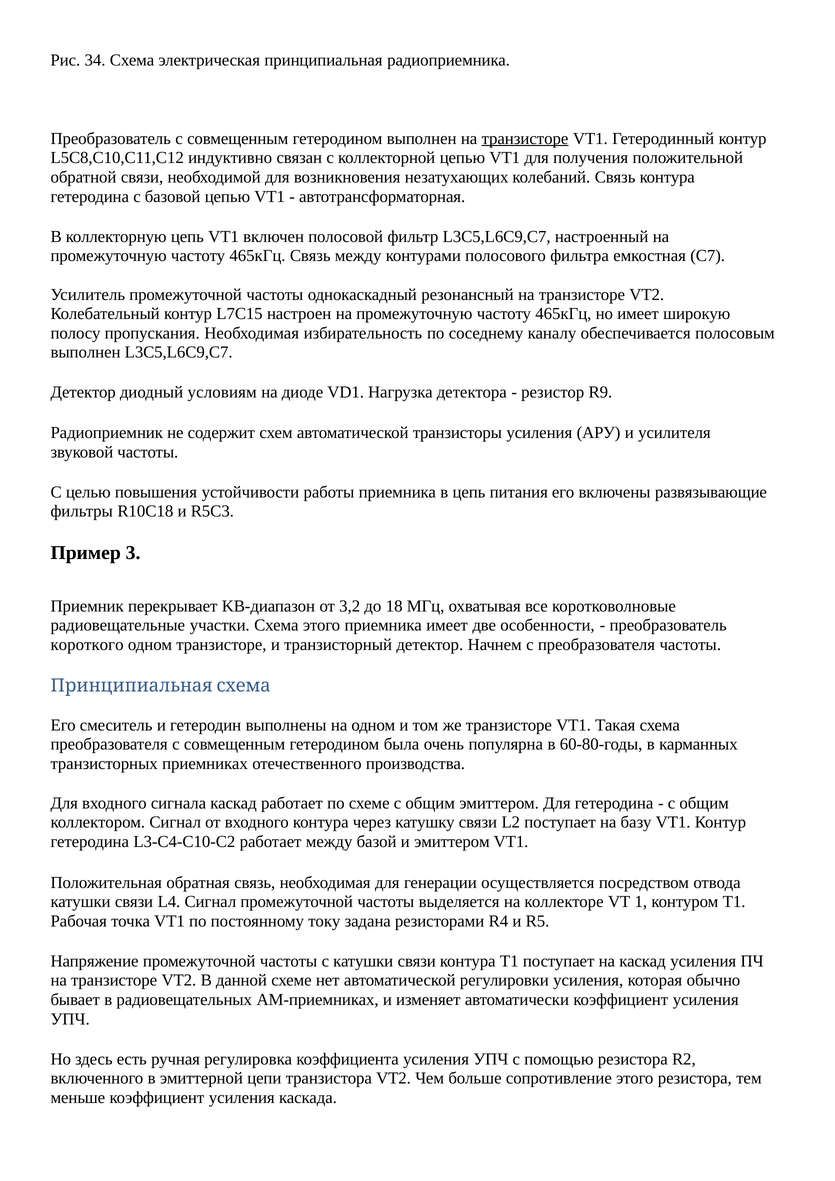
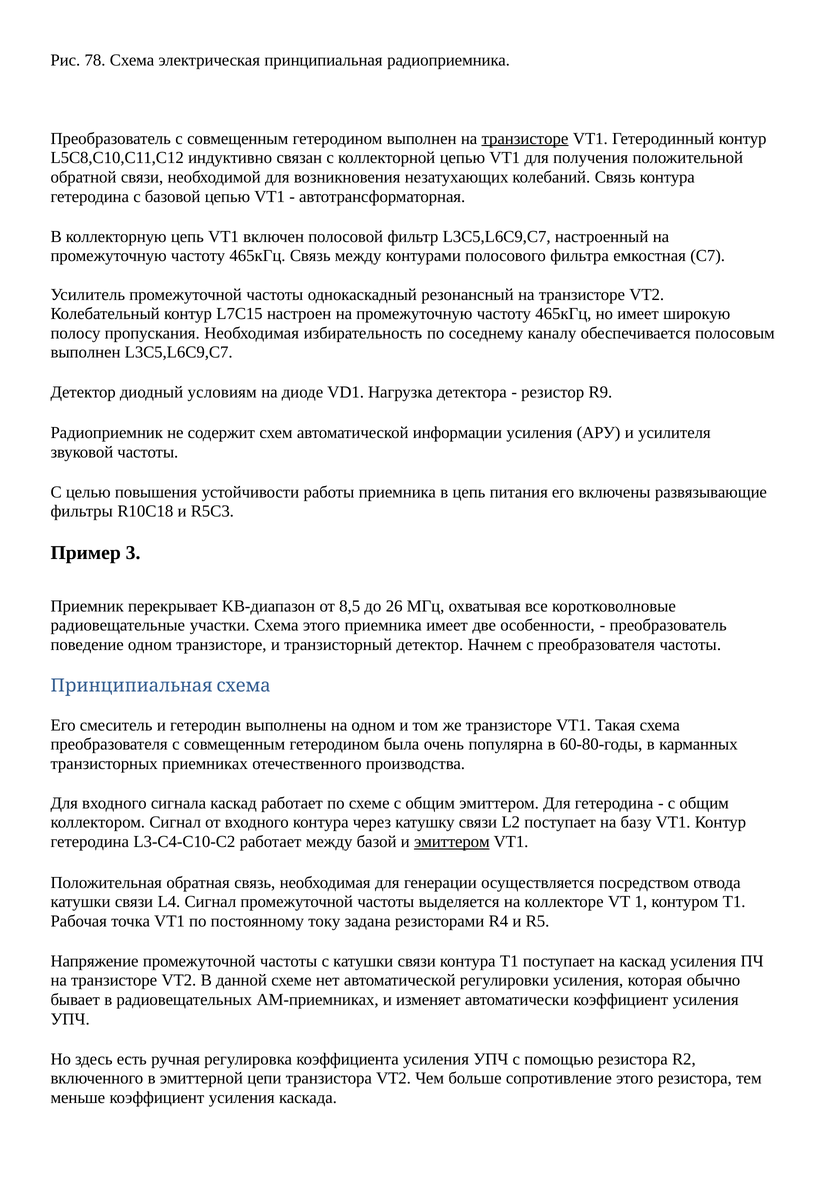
34: 34 -> 78 (95, 60)
транзисторы: транзисторы -> информации (457, 433)
3,2: 3,2 -> 8,5 (350, 606)
18: 18 -> 26 (394, 606)
короткого: короткого -> поведение (87, 645)
эмиттером underline: none -> present (452, 842)
